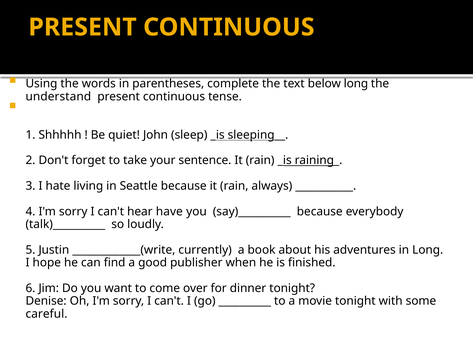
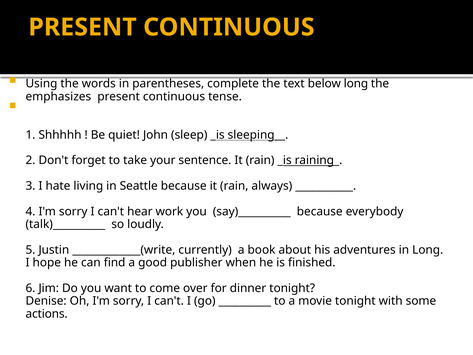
understand: understand -> emphasizes (58, 96)
have: have -> work (169, 211)
careful: careful -> actions (47, 314)
